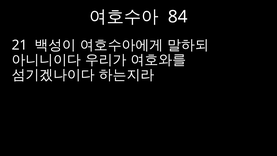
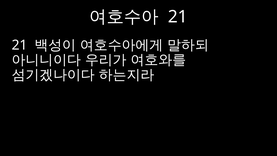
84: 84 -> 21 (178, 17)
